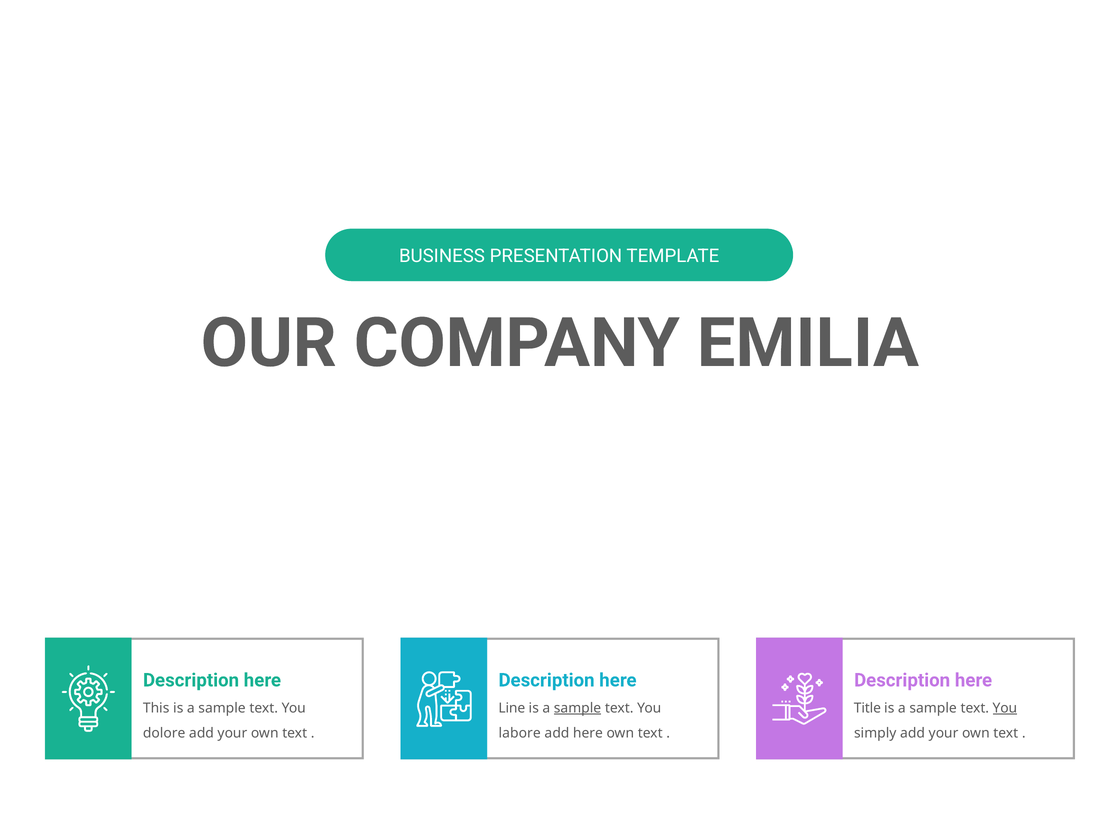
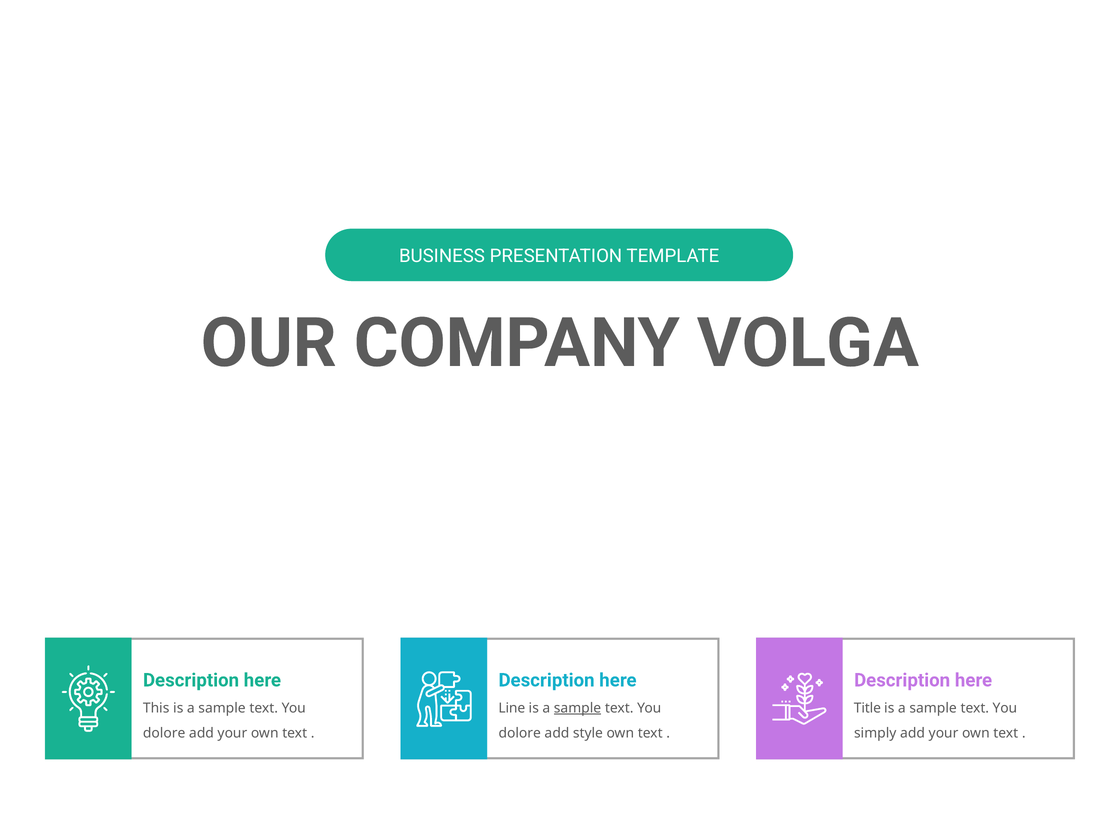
EMILIA: EMILIA -> VOLGA (808, 343)
You underline: present -> none (1005, 708)
labore: labore -> dolore (520, 733)
add here: here -> style (588, 733)
